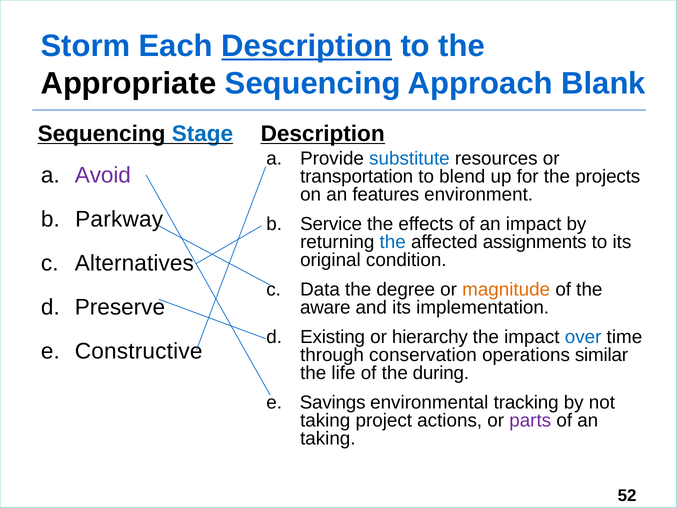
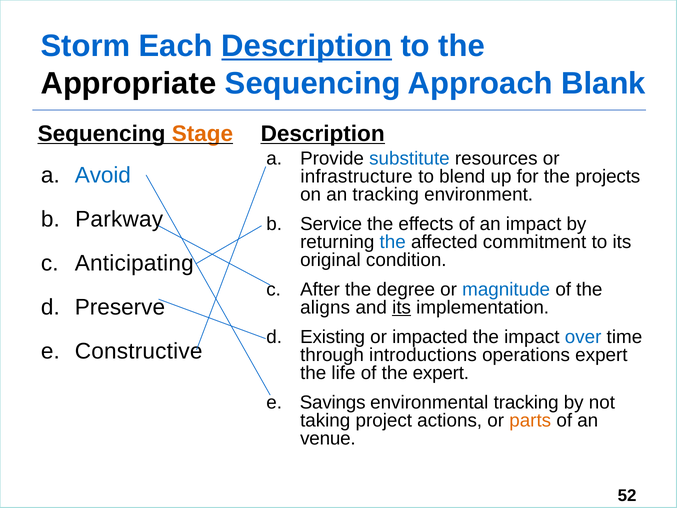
Stage colour: blue -> orange (202, 134)
Avoid colour: purple -> blue (103, 175)
transportation: transportation -> infrastructure (356, 176)
an features: features -> tracking (386, 194)
assignments: assignments -> commitment (535, 242)
Alternatives: Alternatives -> Anticipating (134, 263)
Data: Data -> After (320, 289)
magnitude colour: orange -> blue (506, 289)
aware: aware -> aligns (325, 307)
its underline: none -> present (402, 307)
hierarchy: hierarchy -> impacted (430, 337)
conservation: conservation -> introductions (423, 355)
operations similar: similar -> expert (601, 355)
the during: during -> expert (441, 373)
parts colour: purple -> orange (530, 420)
taking: taking -> venue (328, 438)
